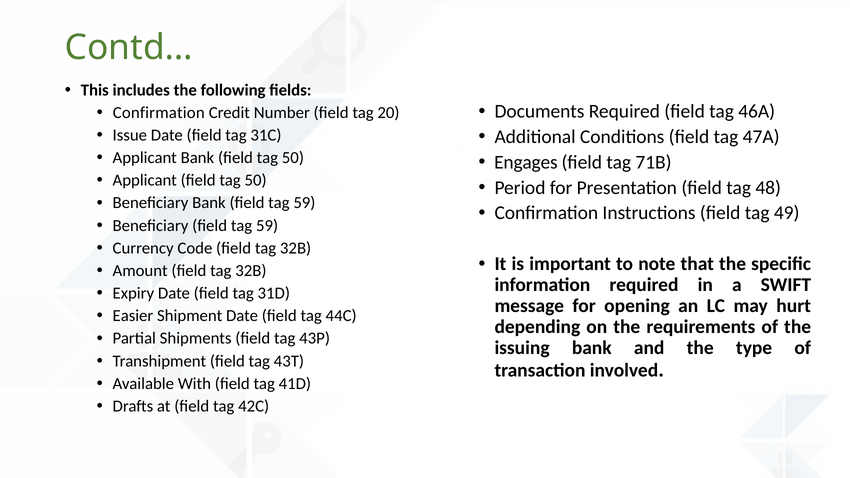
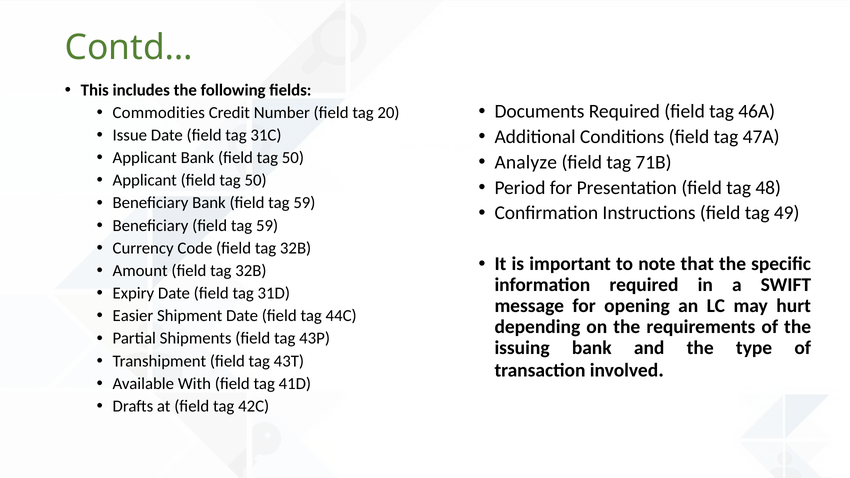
Confirmation: Confirmation -> Commodities (159, 113)
Engages: Engages -> Analyze (526, 162)
